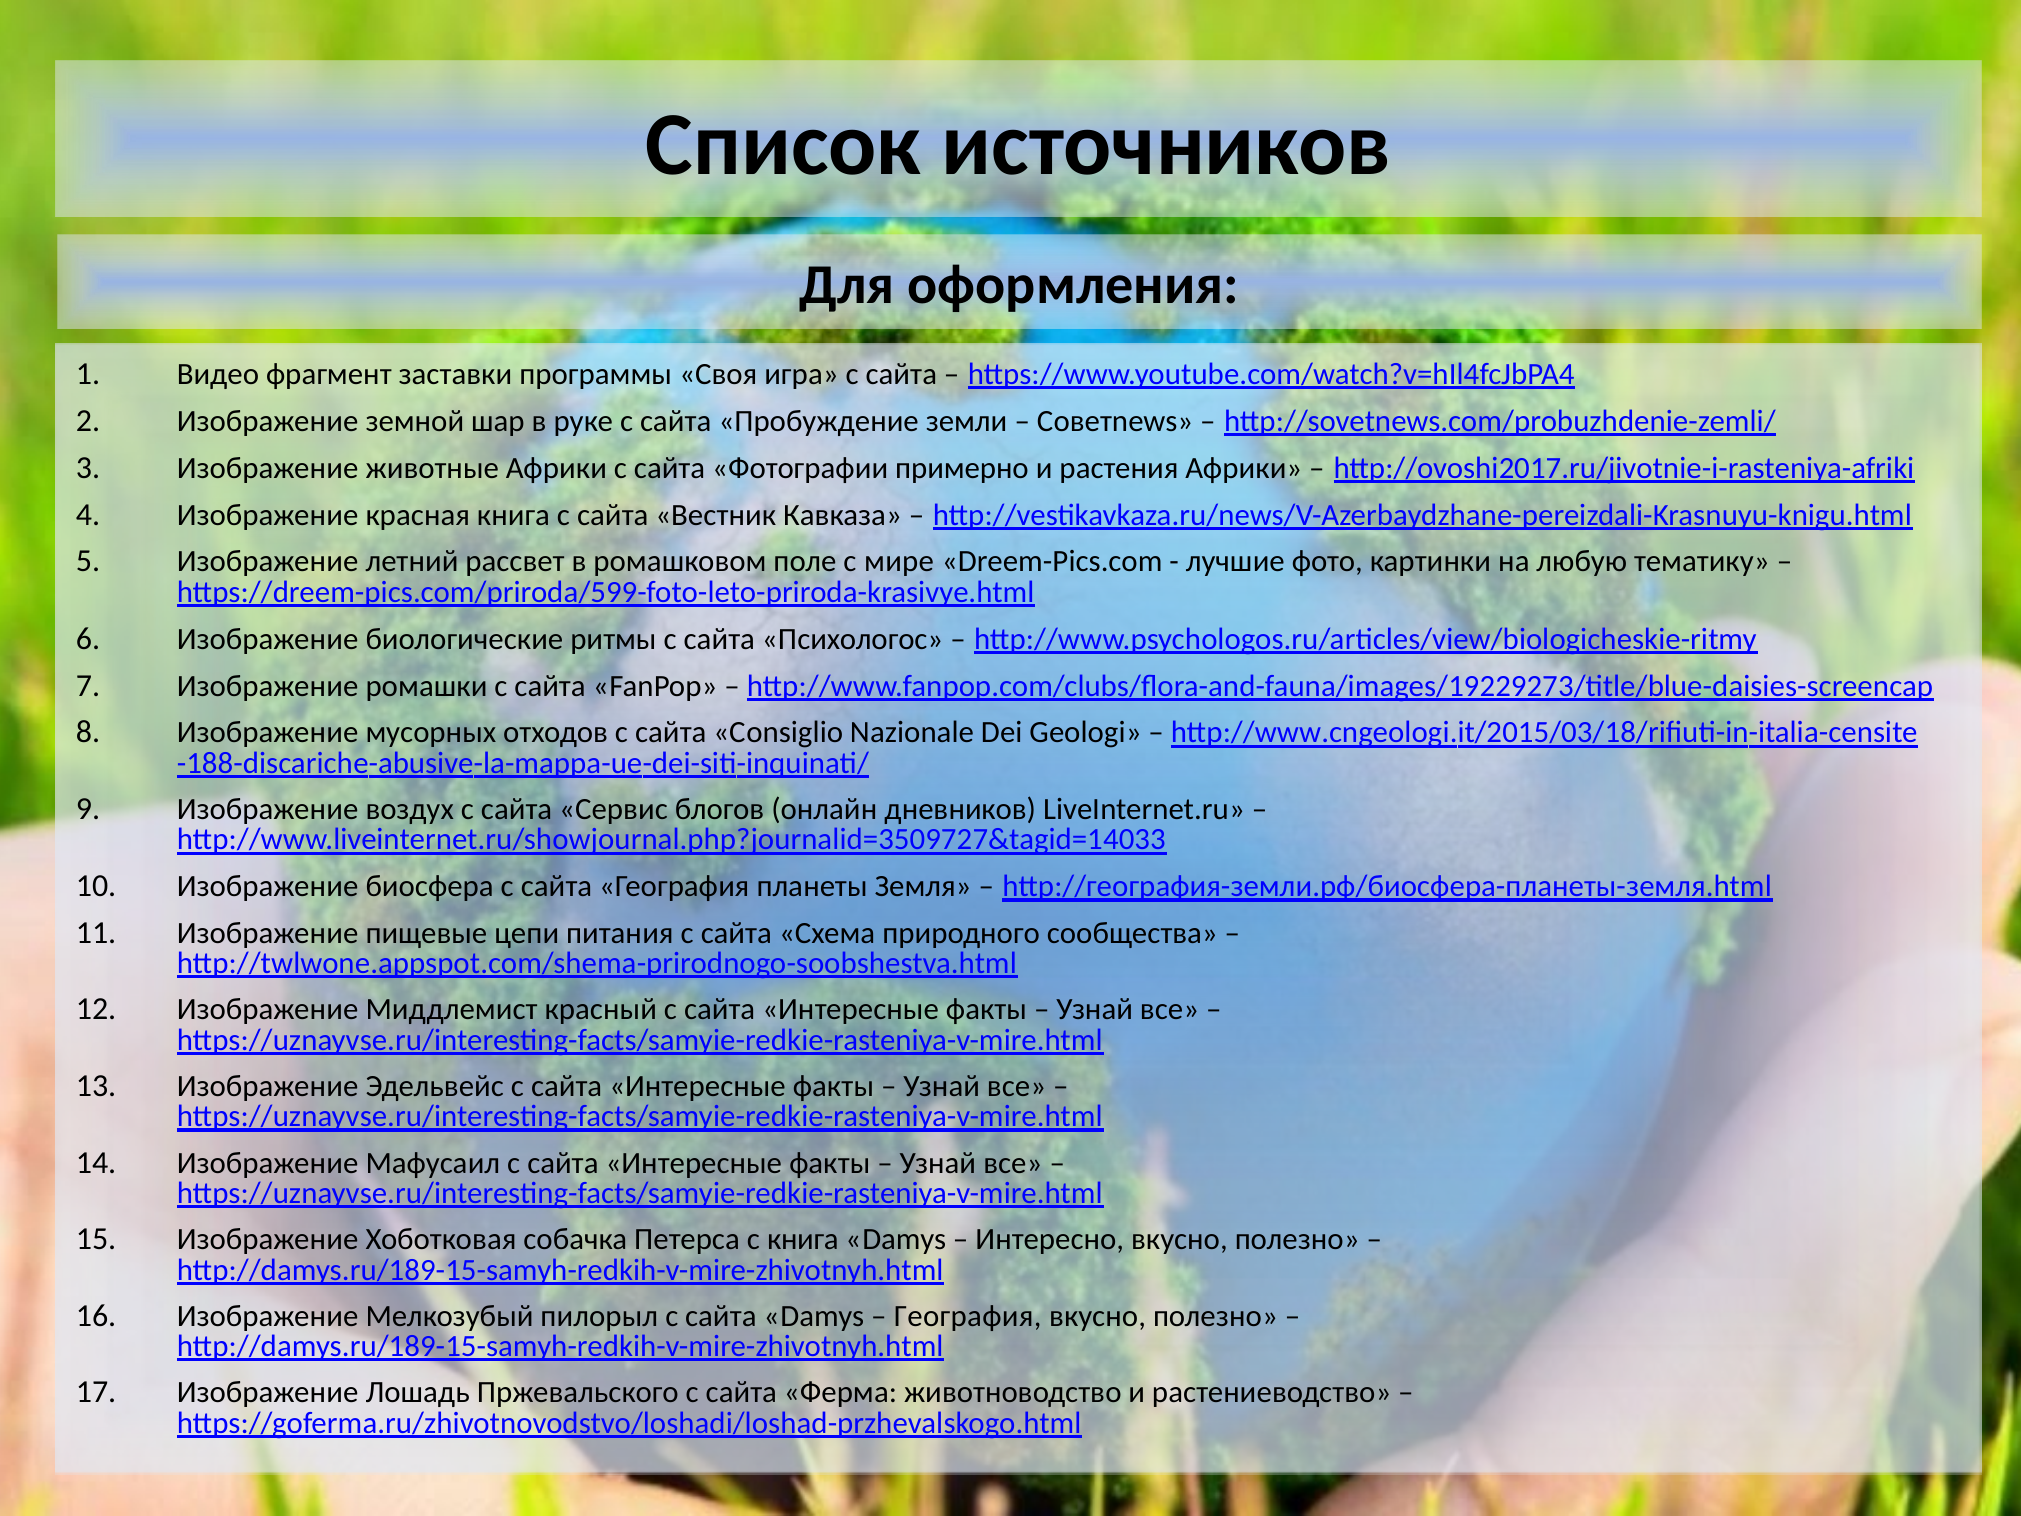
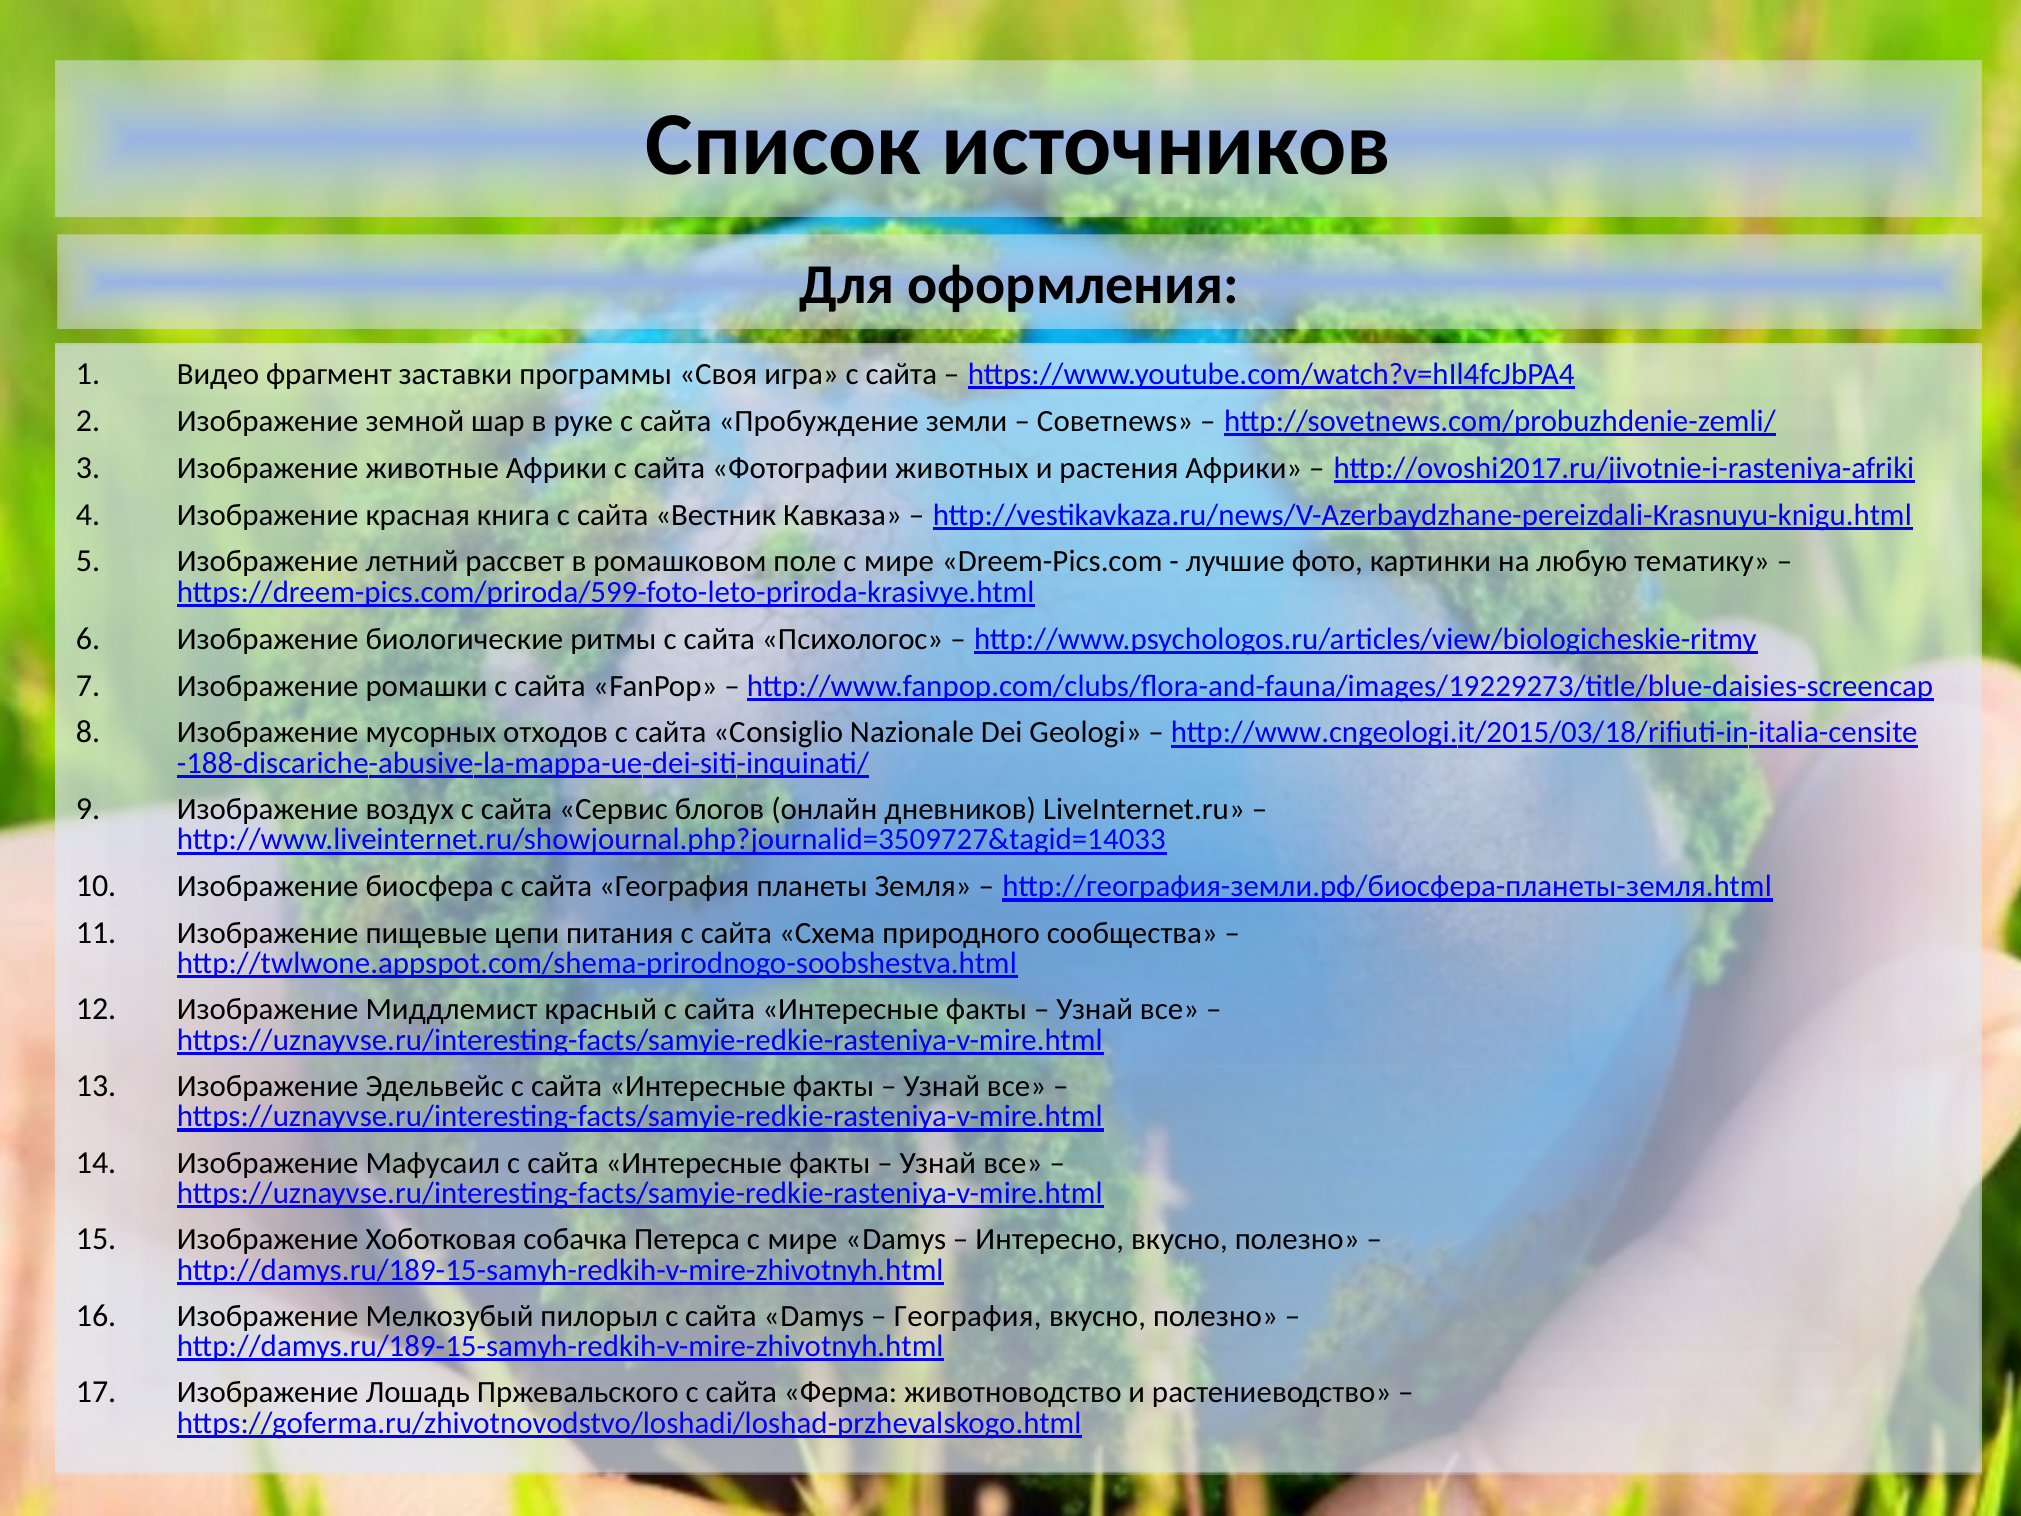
примерно: примерно -> животных (962, 468)
Петерса с книга: книга -> мире (803, 1239)
